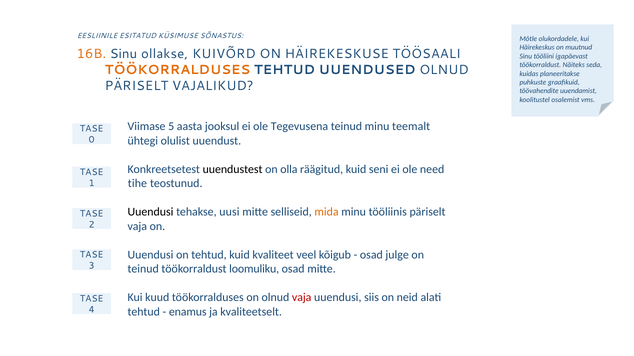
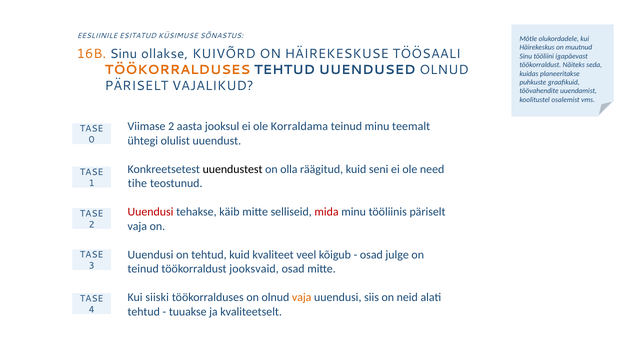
Viimase 5: 5 -> 2 (171, 127)
Tegevusena: Tegevusena -> Korraldama (299, 127)
Uuendusi colour: black -> red (151, 212)
uusi: uusi -> käib (229, 212)
mida colour: orange -> red (327, 212)
loomuliku: loomuliku -> jooksvaid (254, 269)
kuud: kuud -> siiski (157, 298)
vaja colour: red -> orange (302, 298)
enamus: enamus -> tuuakse (188, 312)
